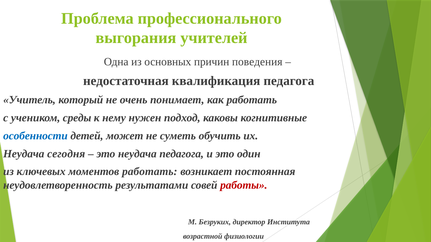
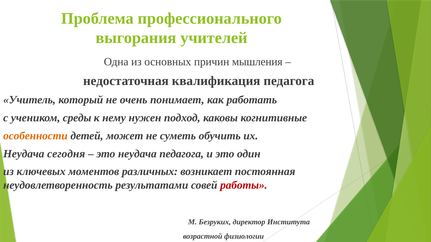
поведения: поведения -> мышления (257, 62)
особенности colour: blue -> orange (35, 136)
моментов работать: работать -> различных (150, 172)
